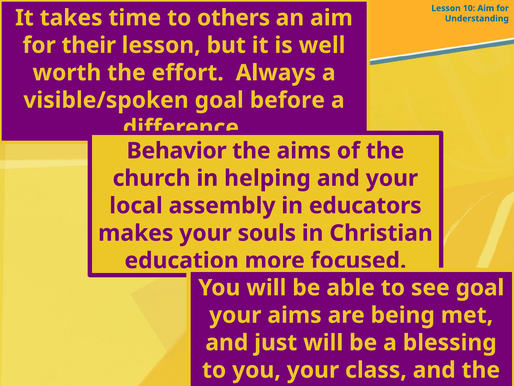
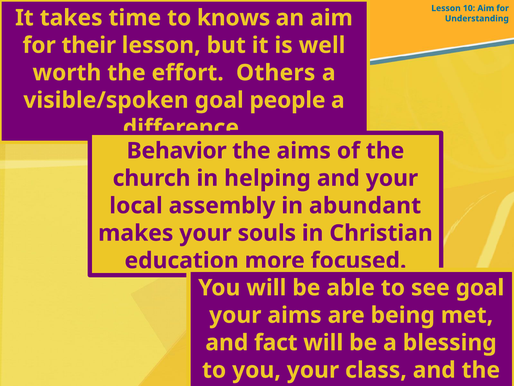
others: others -> knows (234, 18)
Always: Always -> Others (276, 73)
before: before -> people (287, 100)
educators: educators -> abundant (365, 205)
just: just -> fact (276, 342)
